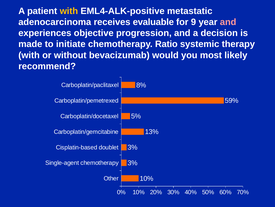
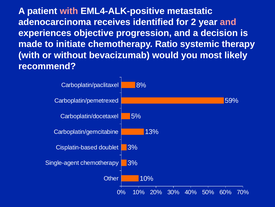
with colour: yellow -> pink (69, 11)
evaluable: evaluable -> identified (153, 22)
9: 9 -> 2 (193, 22)
